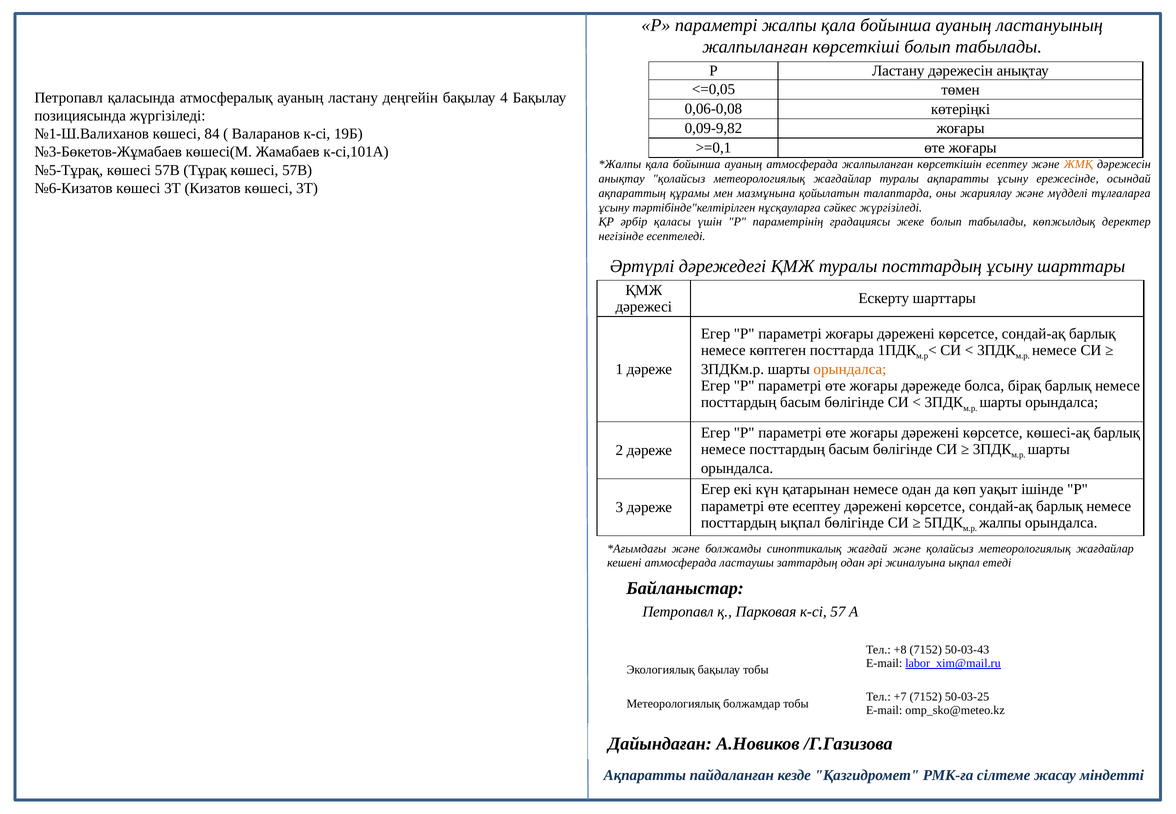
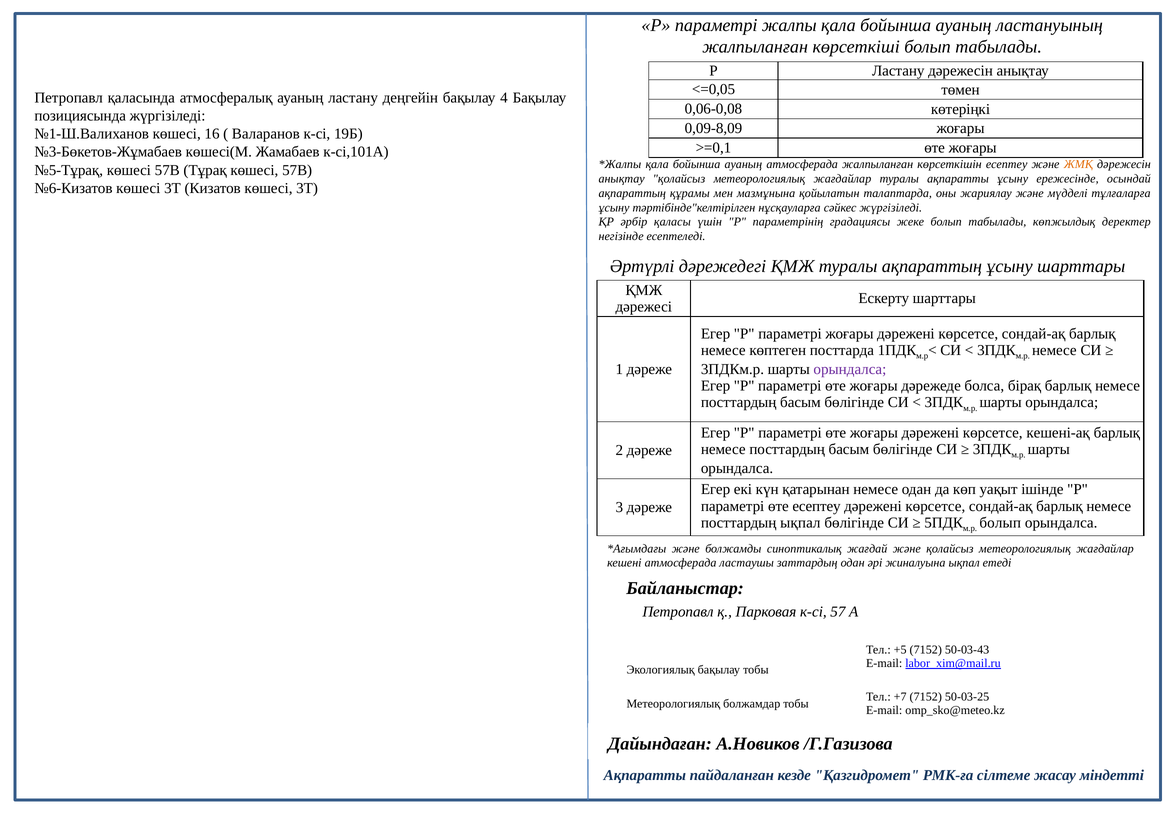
0,09-9,82: 0,09-9,82 -> 0,09-8,09 (713, 128)
84: 84 -> 16 (212, 134)
туралы посттардың: посттардың -> ақпараттың (932, 266)
орындалса colour: orange -> purple (850, 369)
көшесі-ақ: көшесі-ақ -> кешені-ақ (1058, 433)
жалпы: жалпы -> болып (1000, 523)
+8: +8 -> +5 (900, 650)
